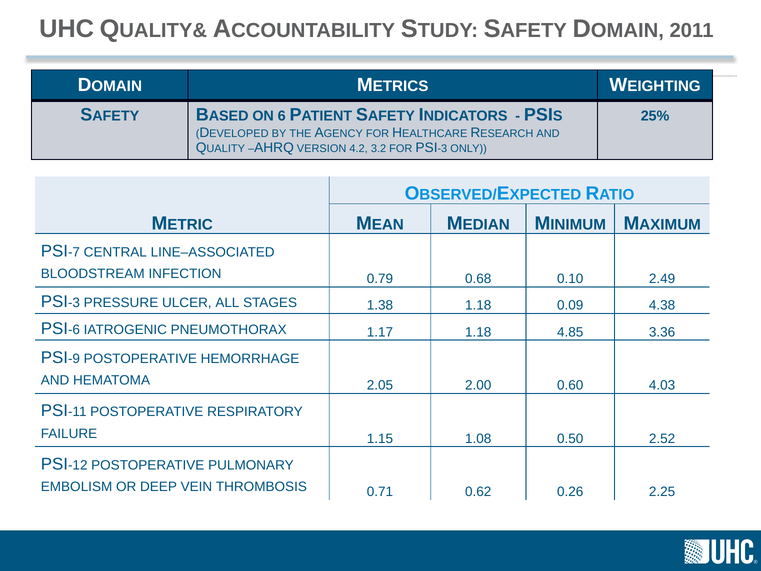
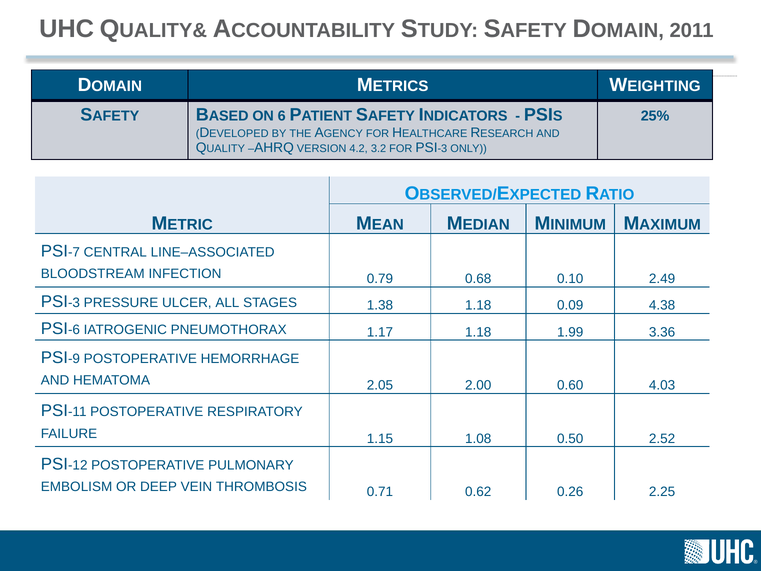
4.85: 4.85 -> 1.99 (570, 332)
